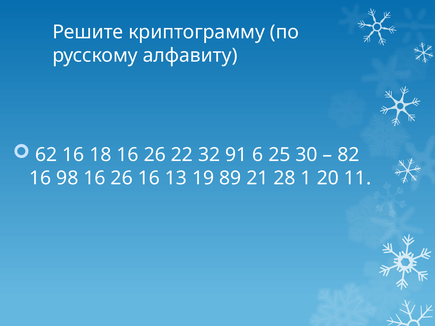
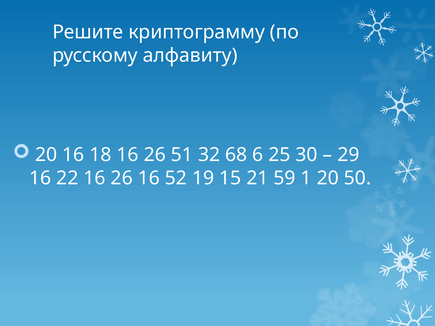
62: 62 -> 20 (46, 155)
22: 22 -> 51 (182, 155)
91: 91 -> 68 (236, 155)
82: 82 -> 29 (348, 155)
98: 98 -> 22 (67, 178)
13: 13 -> 52 (176, 178)
89: 89 -> 15 (230, 178)
28: 28 -> 59 (285, 178)
11: 11 -> 50 (358, 178)
